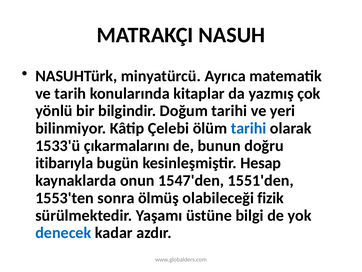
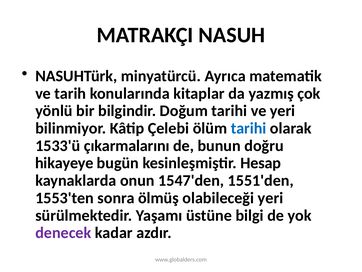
itibarıyla: itibarıyla -> hikayeye (64, 163)
olabileceği fizik: fizik -> yeri (270, 198)
denecek colour: blue -> purple (63, 232)
